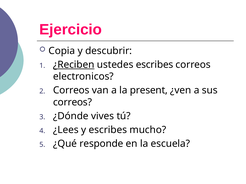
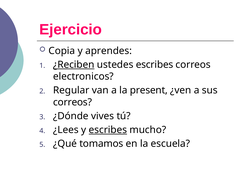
descubrir: descubrir -> aprendes (109, 51)
Correos: Correos -> Regular (71, 91)
escribes underline: none -> present (108, 130)
responde: responde -> tomamos (101, 144)
